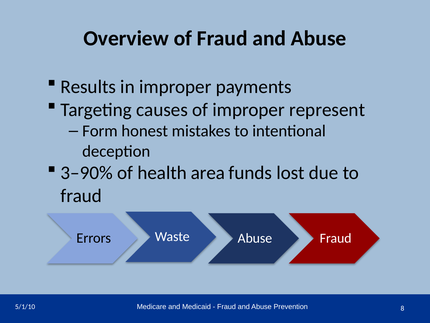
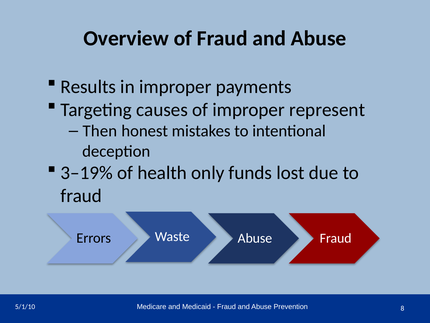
Form: Form -> Then (100, 131)
3–90%: 3–90% -> 3–19% (87, 173)
area: area -> only (208, 173)
